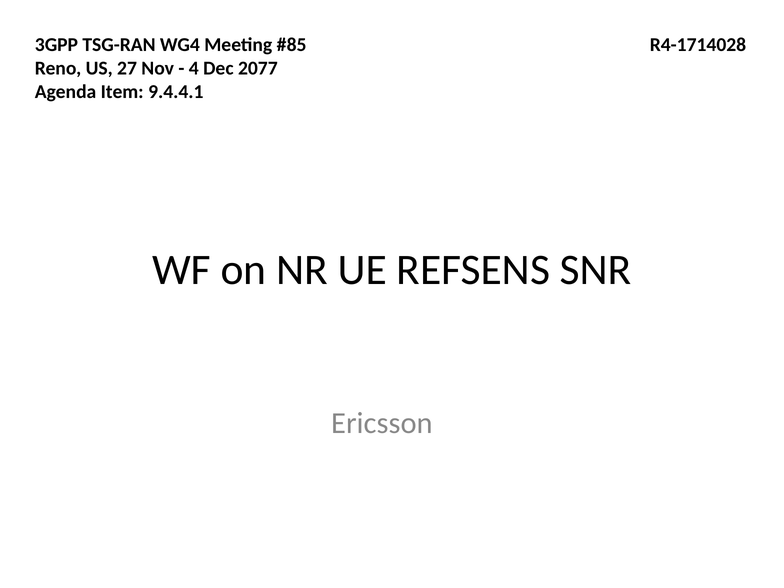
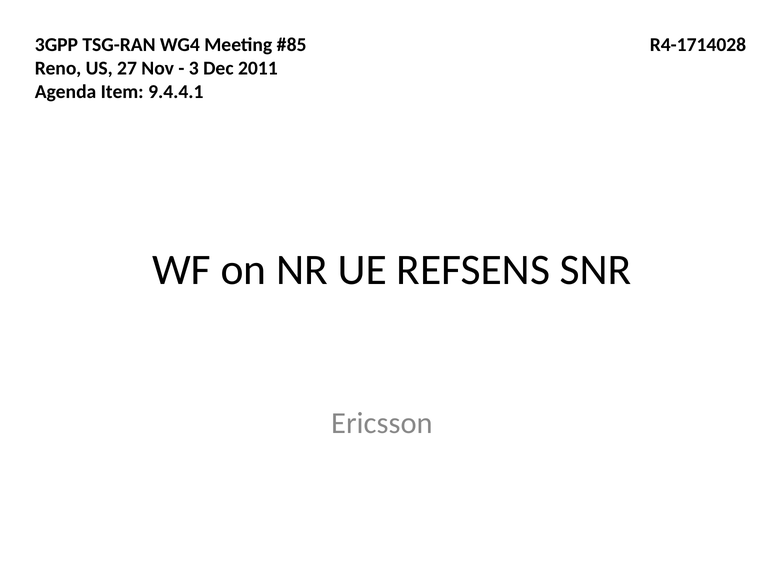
4: 4 -> 3 (194, 68)
2077: 2077 -> 2011 (258, 68)
